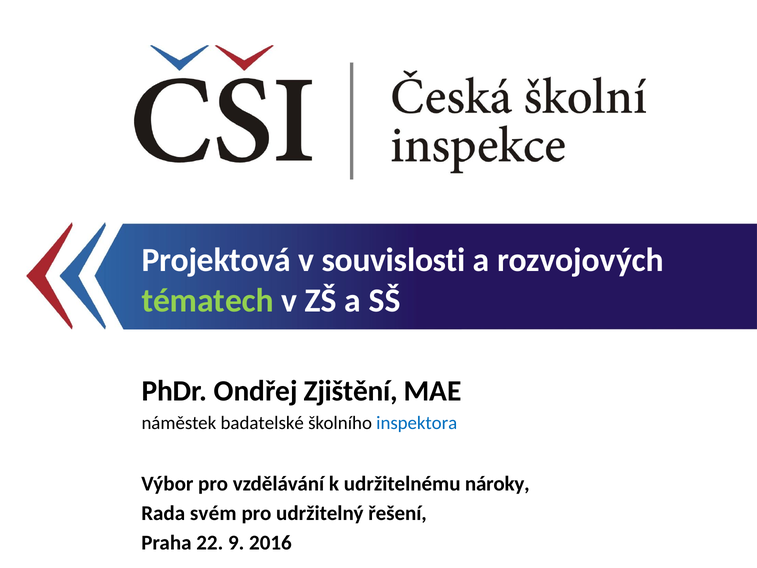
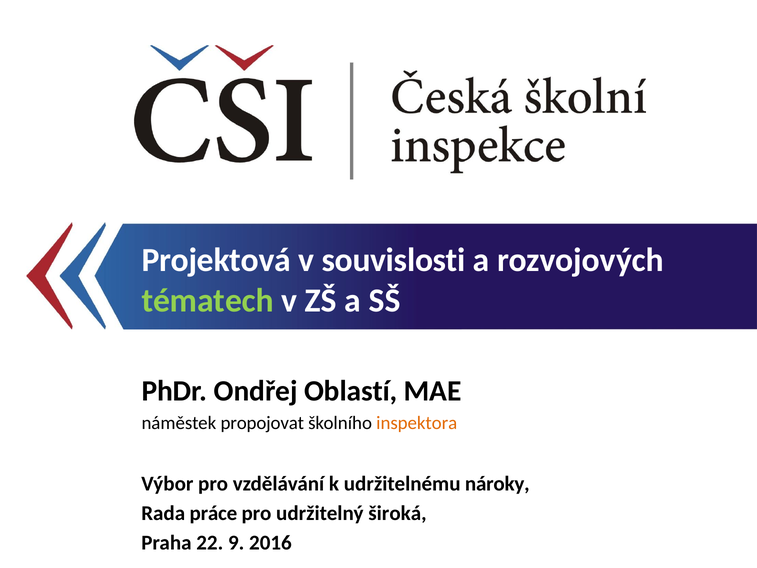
Zjištění: Zjištění -> Oblastí (351, 391)
badatelské: badatelské -> propojovat (262, 423)
inspektora colour: blue -> orange (417, 423)
svém: svém -> práce (213, 513)
řešení: řešení -> široká (397, 513)
